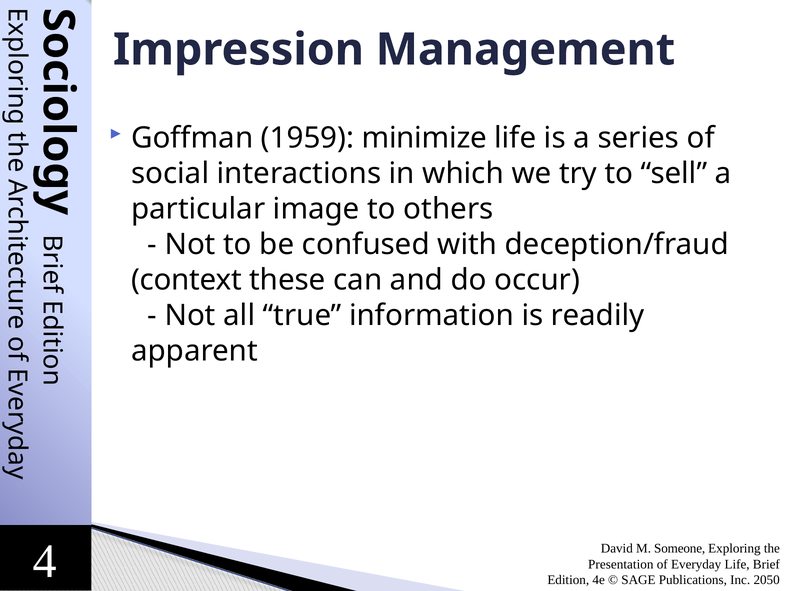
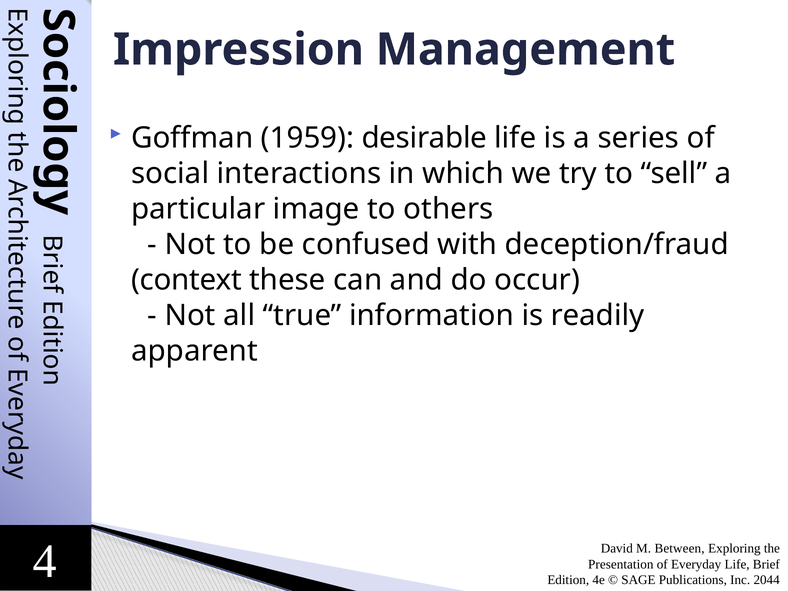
minimize: minimize -> desirable (424, 138)
Someone: Someone -> Between (680, 549)
2050: 2050 -> 2044 (767, 580)
